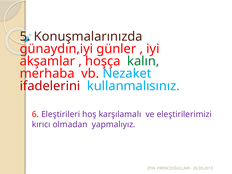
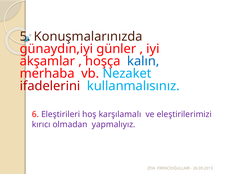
kalın colour: green -> blue (143, 61)
